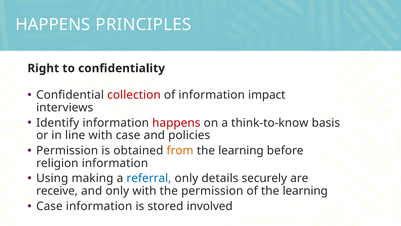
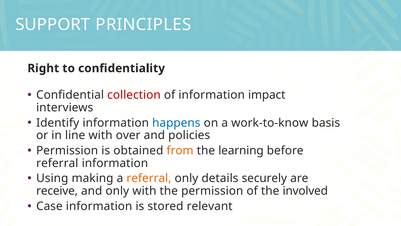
HAPPENS: HAPPENS -> SUPPORT (53, 25)
happens colour: red -> blue (176, 123)
think-to-know: think-to-know -> work-to-know (270, 123)
with case: case -> over (128, 135)
religion: religion -> referral (57, 163)
referral colour: blue -> orange (149, 178)
of the learning: learning -> involved (305, 191)
involved: involved -> relevant (210, 206)
